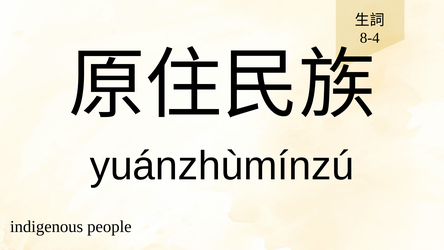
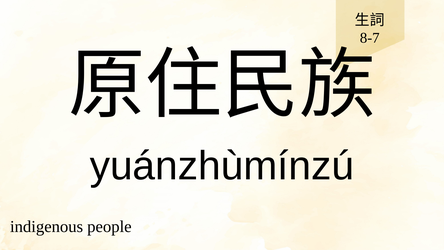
8-4: 8-4 -> 8-7 (370, 38)
